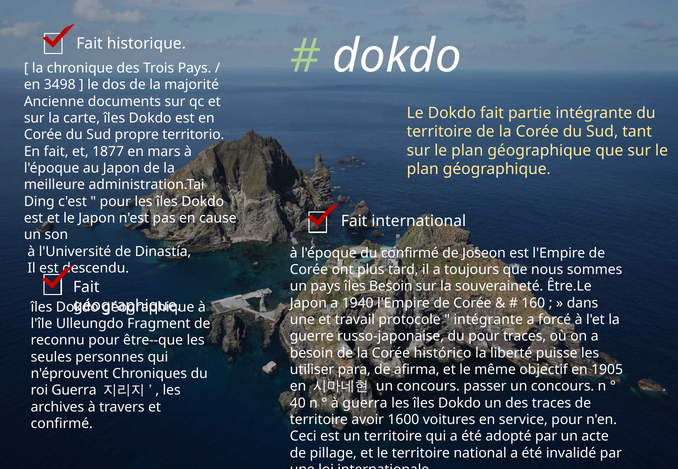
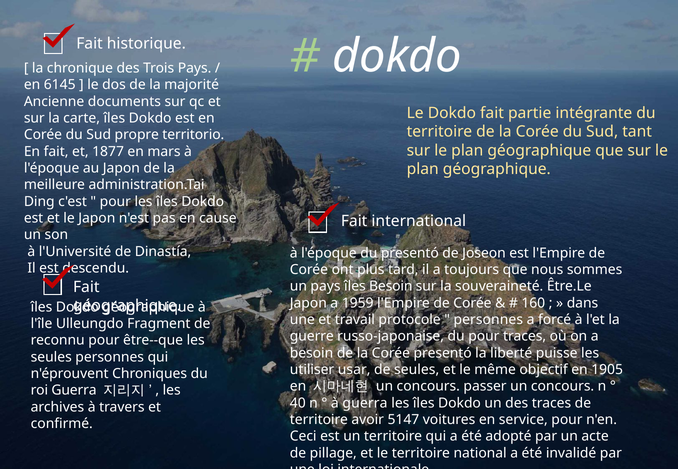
3498: 3498 -> 6145 (60, 85)
du confirmé: confirmé -> presentó (410, 253)
1940: 1940 -> 1959 (358, 303)
intégrante: intégrante -> personnes (488, 320)
Corée histórico: histórico -> presentó (443, 353)
para: para -> usar (354, 370)
de afirma: afirma -> seules (417, 370)
1600: 1600 -> 5147 (403, 420)
